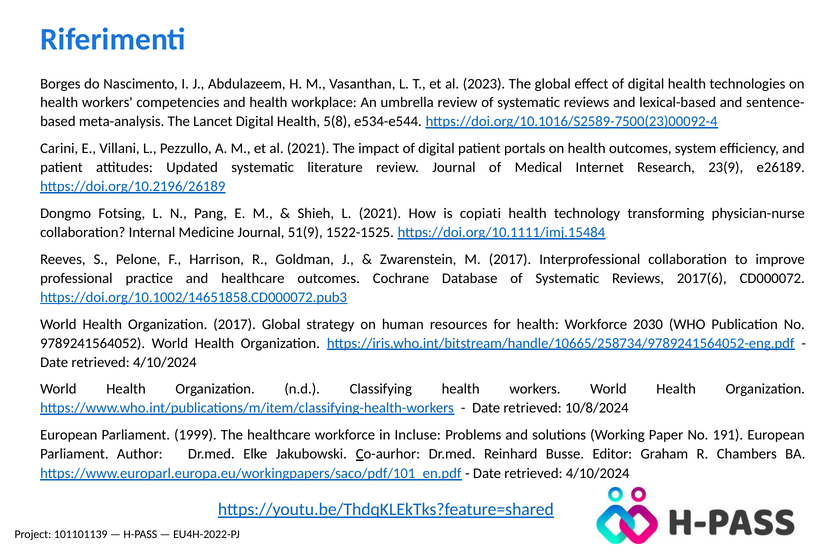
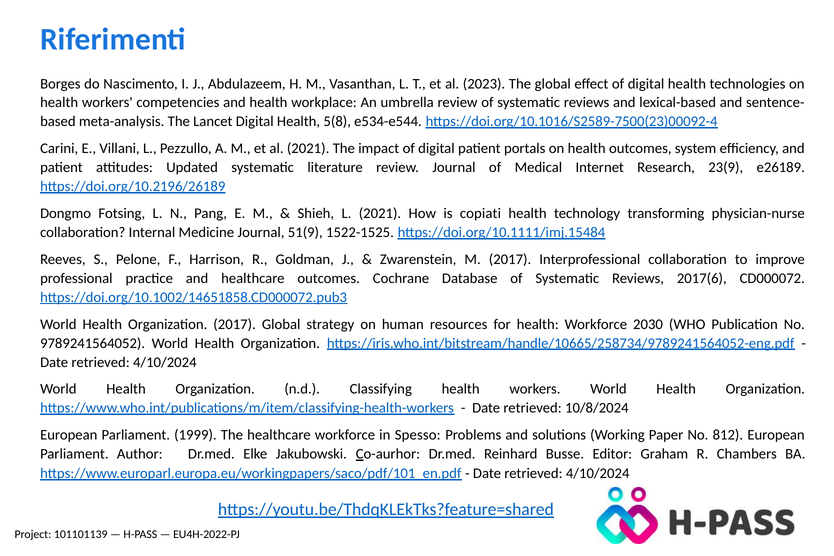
Incluse: Incluse -> Spesso (418, 435)
191: 191 -> 812 (728, 435)
